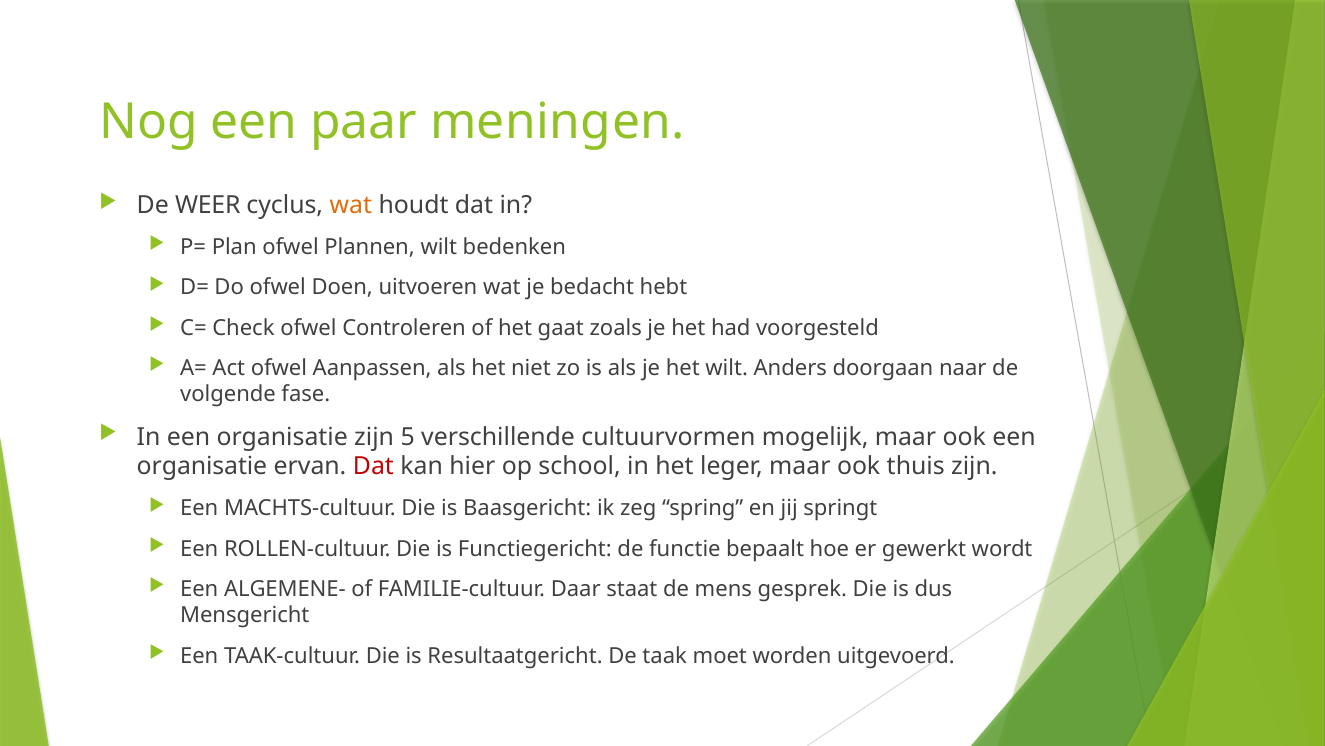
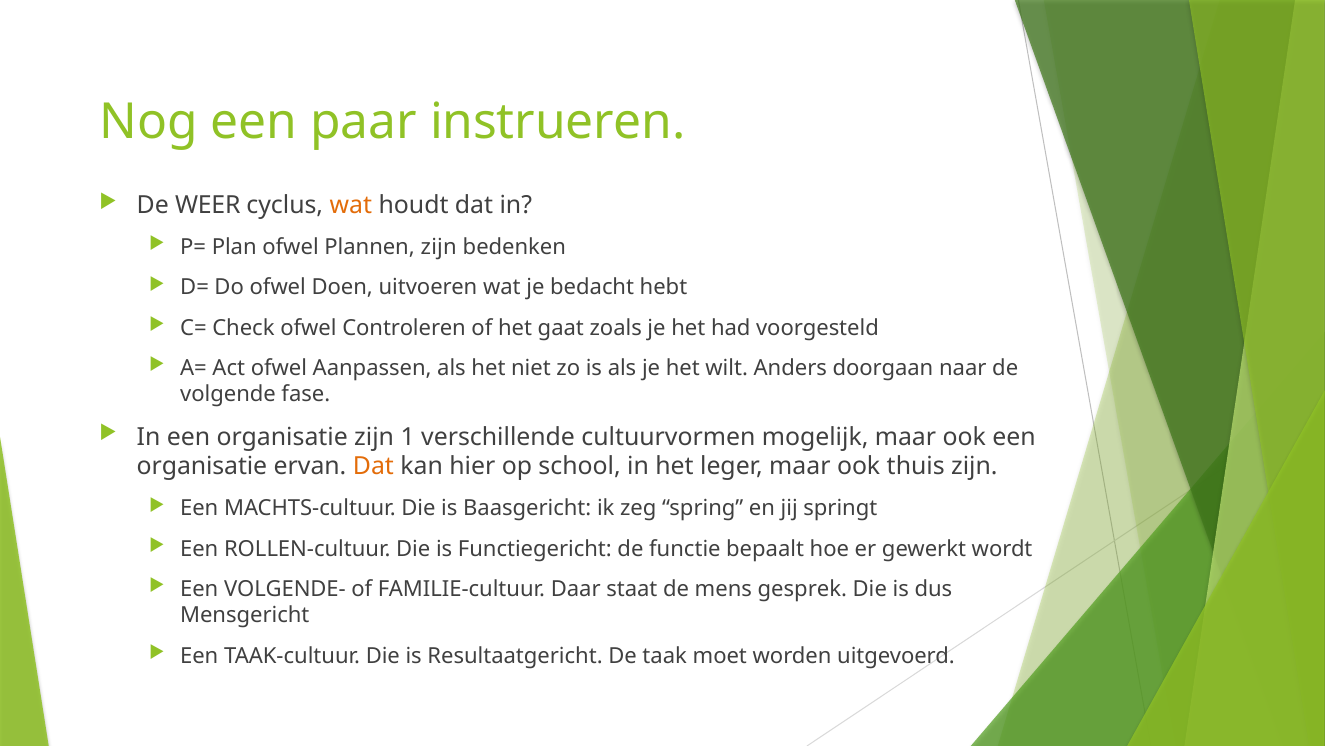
meningen: meningen -> instrueren (558, 122)
Plannen wilt: wilt -> zijn (439, 247)
5: 5 -> 1 (408, 436)
Dat colour: red -> orange (373, 466)
ALGEMENE-: ALGEMENE- -> VOLGENDE- (285, 589)
